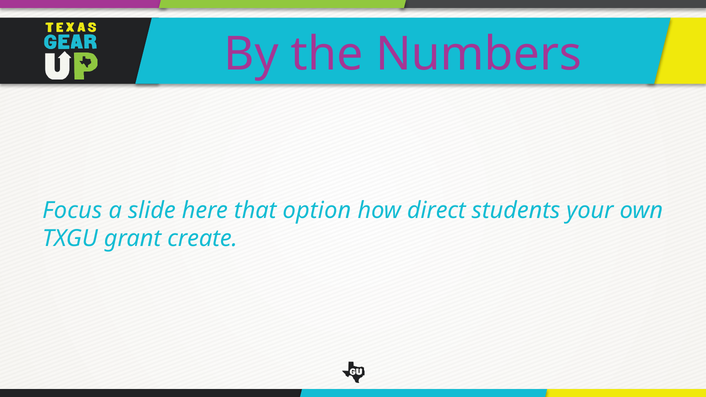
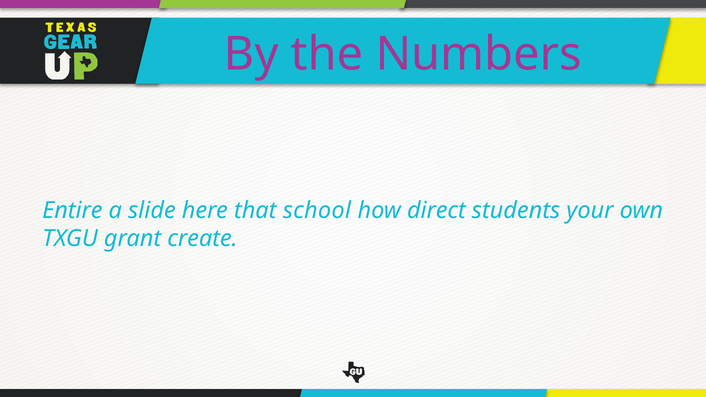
Focus: Focus -> Entire (72, 210)
option: option -> school (317, 210)
